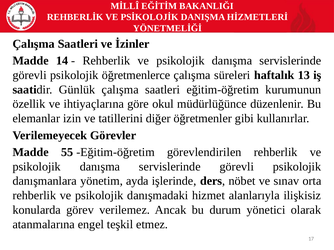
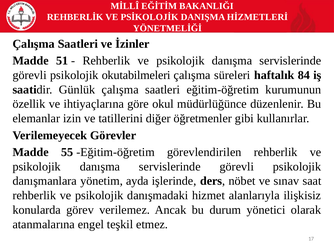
14: 14 -> 51 (62, 61)
öğretmenlerce: öğretmenlerce -> okutabilmeleri (136, 75)
13: 13 -> 84 (304, 75)
orta: orta -> saat (312, 181)
